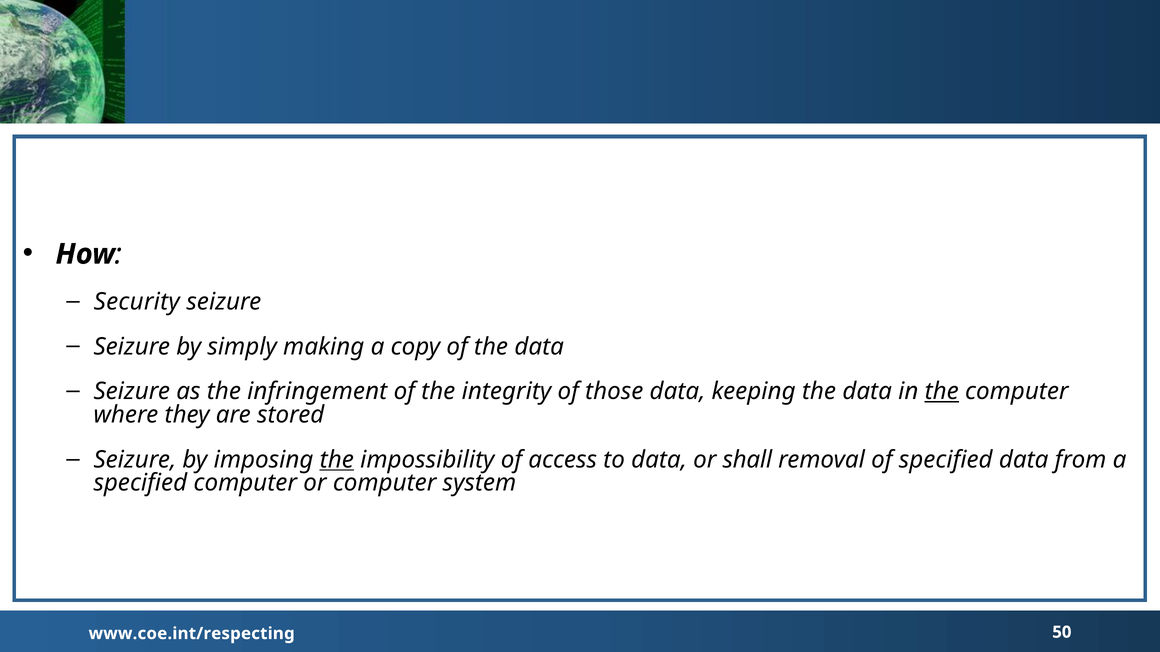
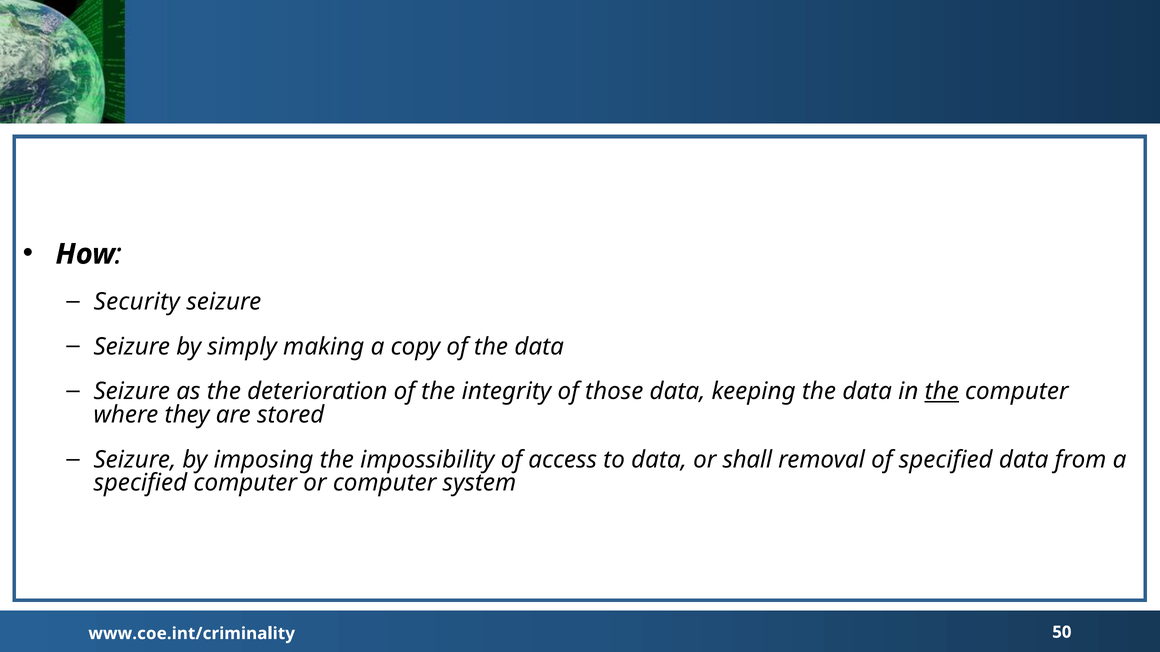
infringement: infringement -> deterioration (317, 392)
the underline: present -> none (337, 460)
www.coe.int/respecting: www.coe.int/respecting -> www.coe.int/criminality (192, 634)
